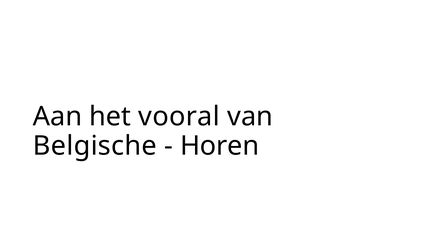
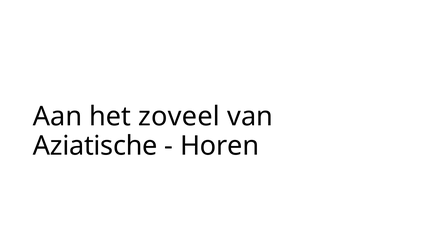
vooral: vooral -> zoveel (179, 117)
Belgische: Belgische -> Aziatische (95, 146)
